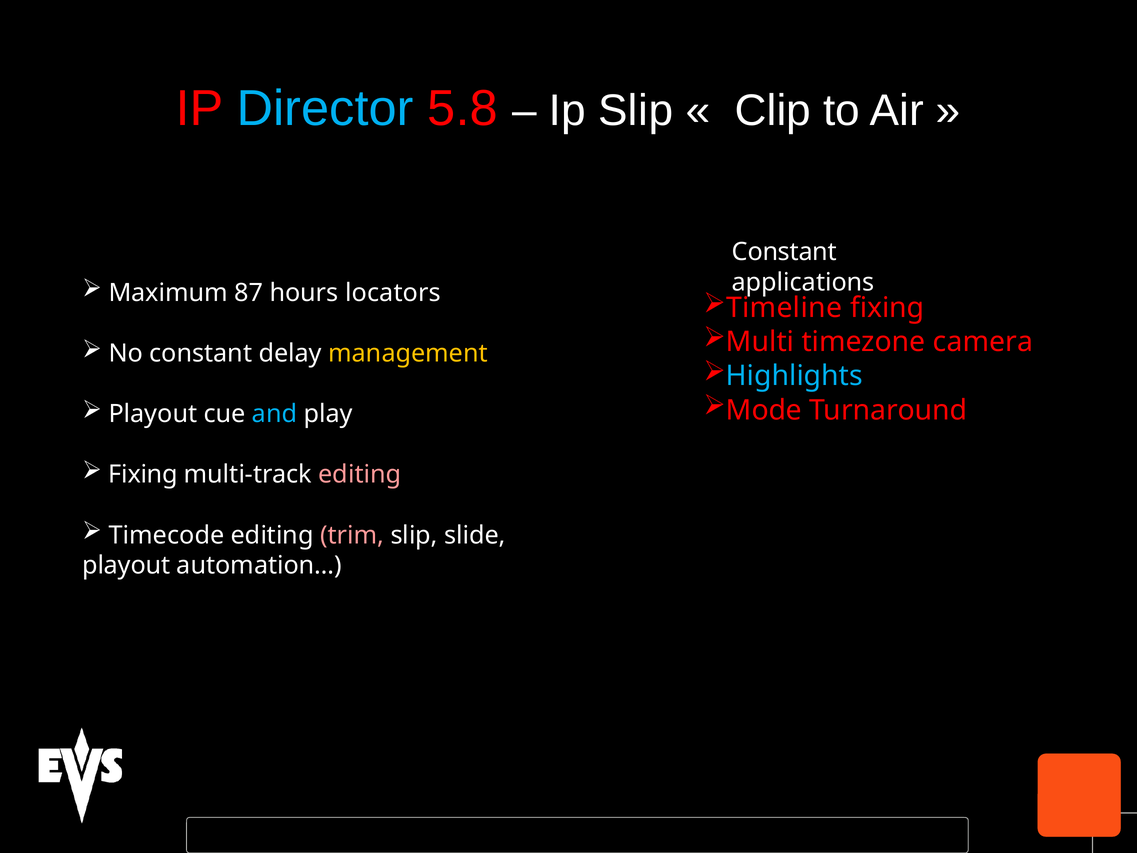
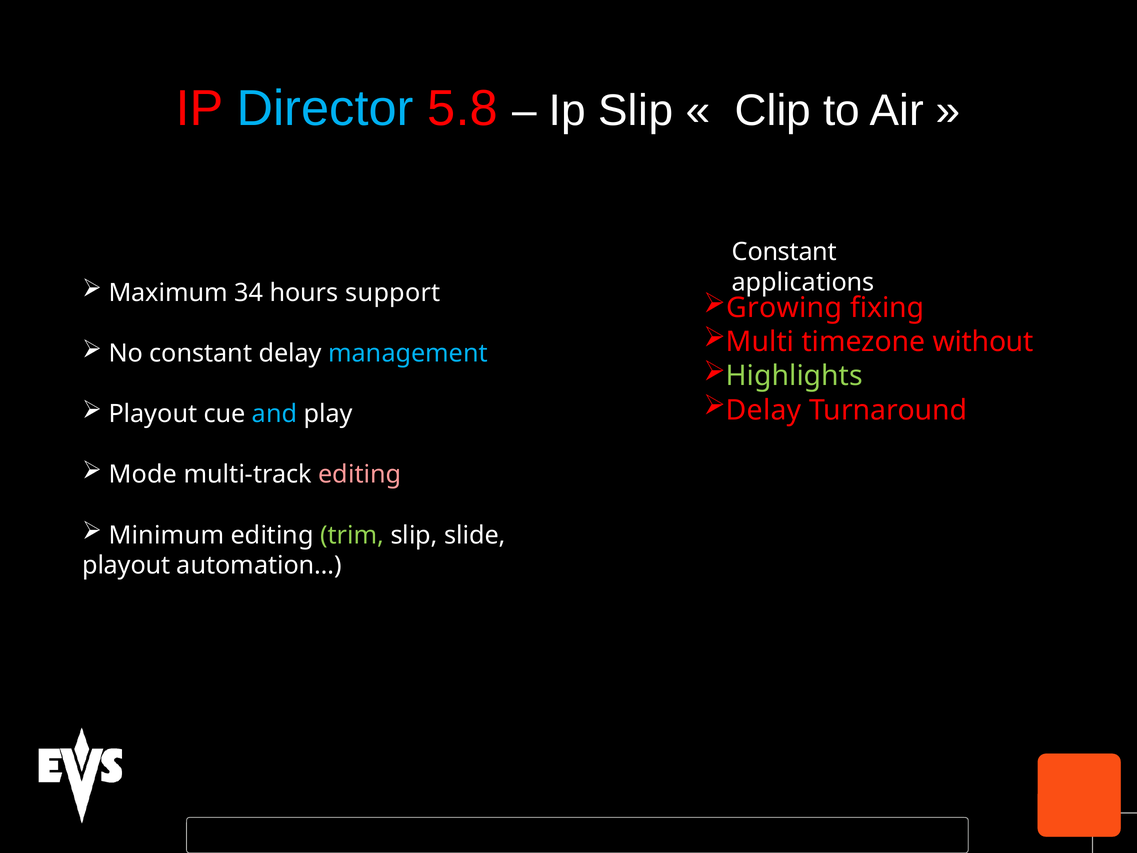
87: 87 -> 34 (249, 293)
locators: locators -> support (393, 293)
Timeline: Timeline -> Growing (784, 308)
camera: camera -> without (983, 342)
management colour: yellow -> light blue (408, 353)
Highlights colour: light blue -> light green (794, 376)
Mode: Mode -> Delay (764, 410)
Fixing: Fixing -> Mode (143, 474)
Timecode: Timecode -> Minimum (166, 535)
trim colour: pink -> light green (352, 535)
